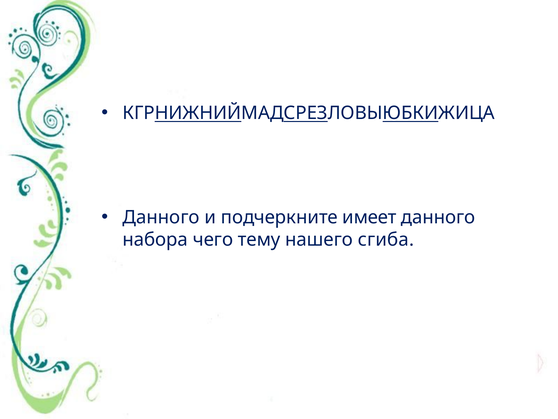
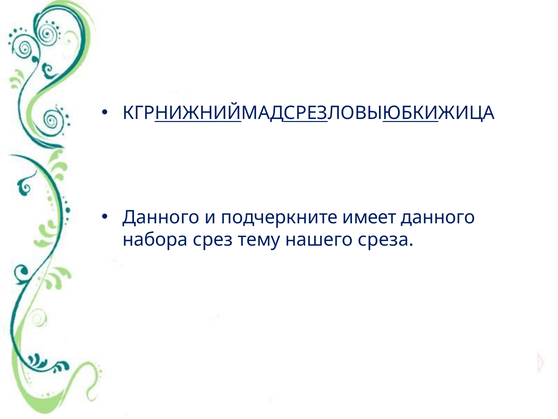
чего: чего -> срез (213, 239)
сгиба: сгиба -> среза (386, 239)
